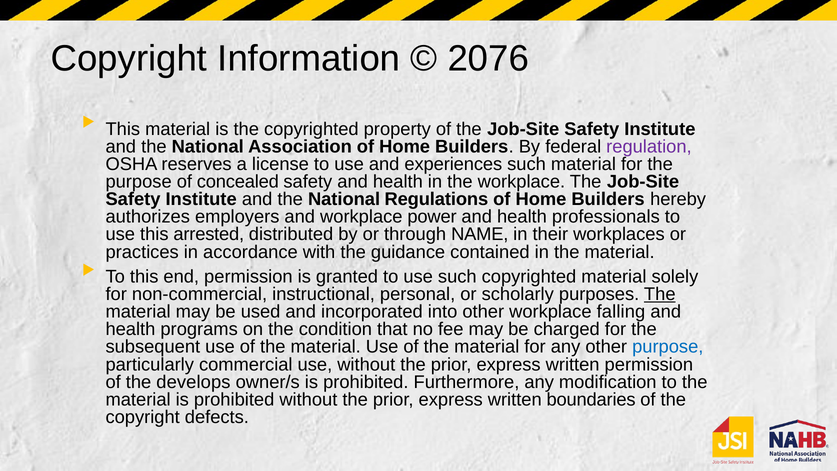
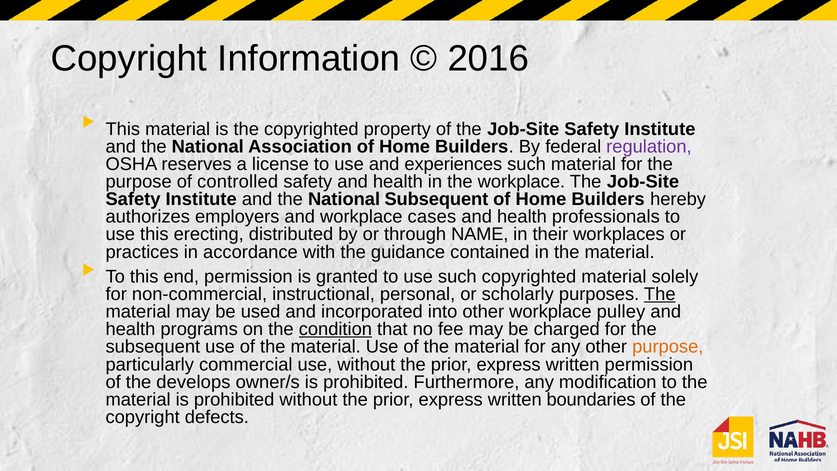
2076: 2076 -> 2016 (488, 59)
concealed: concealed -> controlled (238, 182)
National Regulations: Regulations -> Subsequent (436, 199)
power: power -> cases (432, 217)
arrested: arrested -> erecting (209, 234)
falling: falling -> pulley (621, 312)
condition underline: none -> present (335, 329)
purpose colour: blue -> orange (668, 347)
